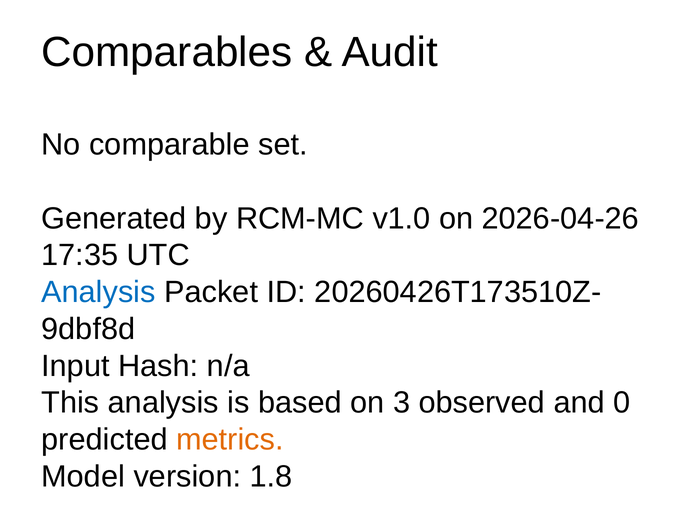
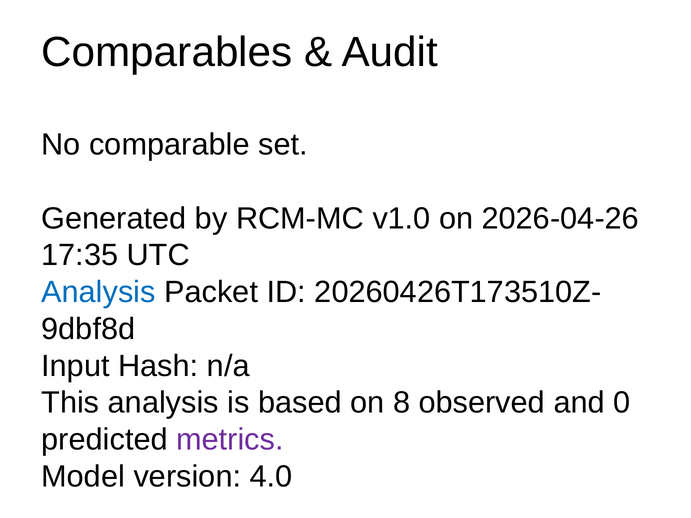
3: 3 -> 8 (402, 403)
metrics colour: orange -> purple (230, 440)
1.8: 1.8 -> 4.0 (271, 477)
